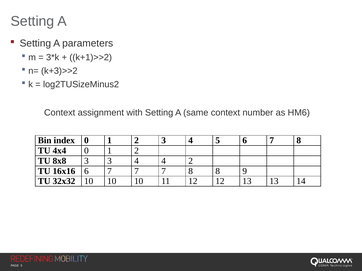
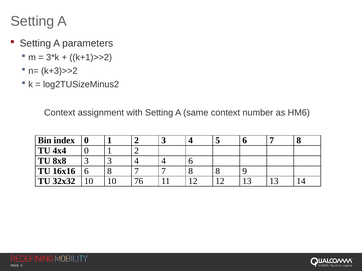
4 2: 2 -> 6 (191, 161)
16x16 6 7: 7 -> 8 (110, 171)
10 10 10: 10 -> 76 (139, 182)
